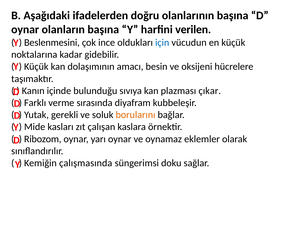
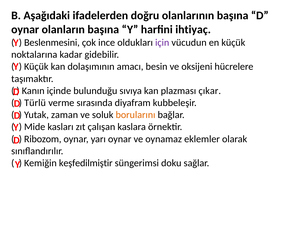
verilen: verilen -> ihtiyaç (193, 30)
için colour: blue -> purple (162, 43)
Farklı: Farklı -> Türlü (35, 103)
gerekli: gerekli -> zaman (65, 115)
çalışmasında: çalışmasında -> keşfedilmiştir (86, 163)
